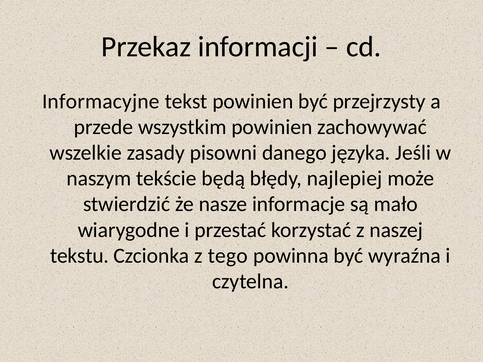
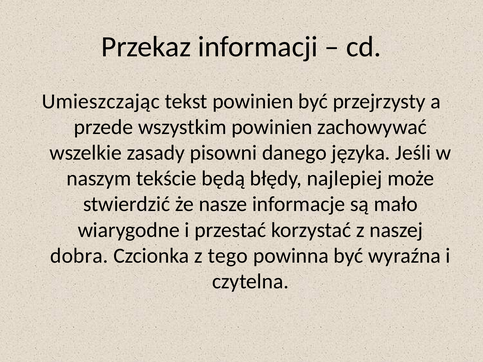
Informacyjne: Informacyjne -> Umieszczając (101, 101)
tekstu: tekstu -> dobra (79, 256)
